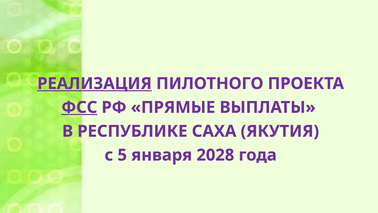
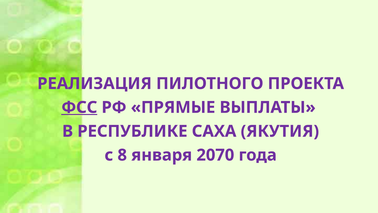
РЕАЛИЗАЦИЯ underline: present -> none (95, 83)
5: 5 -> 8 (122, 155)
2028: 2028 -> 2070 (215, 155)
